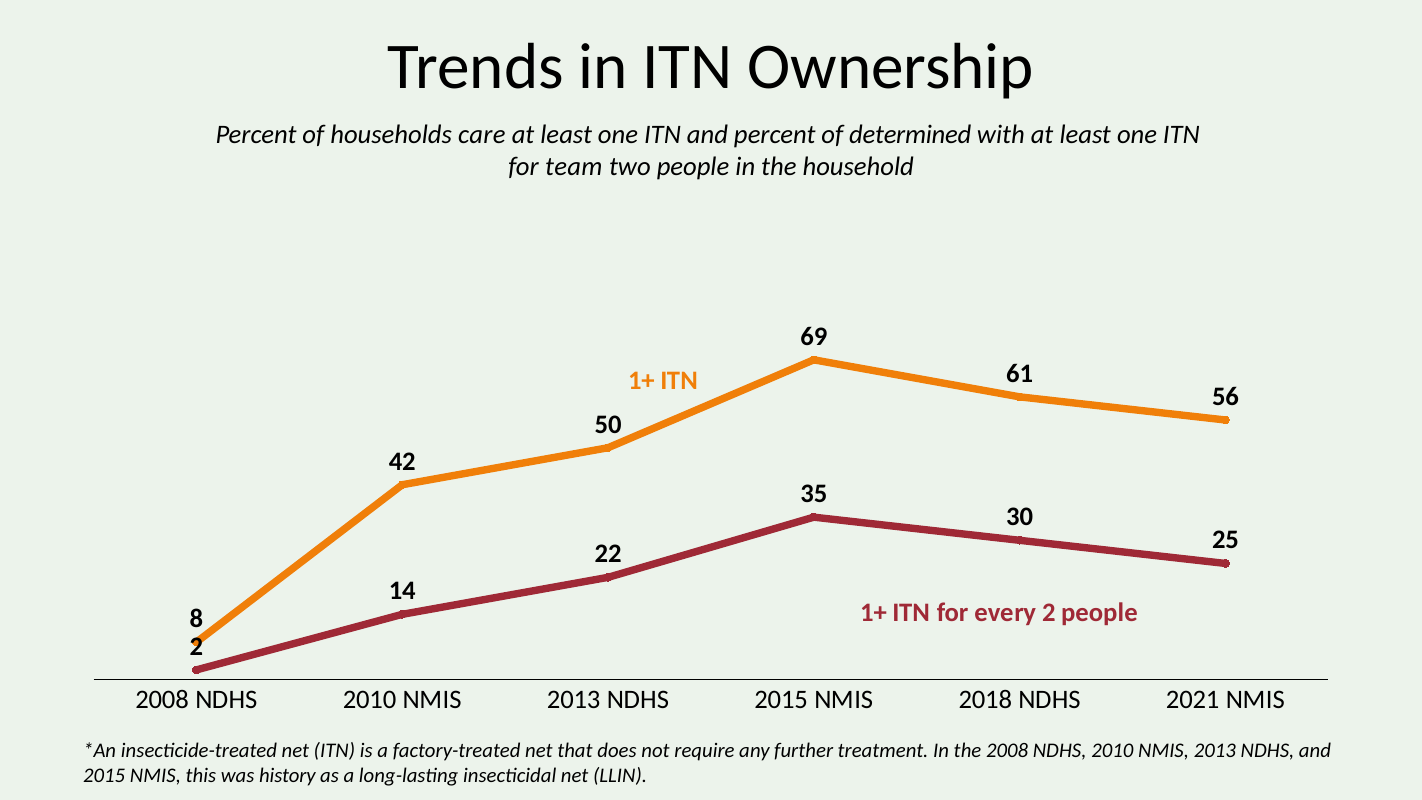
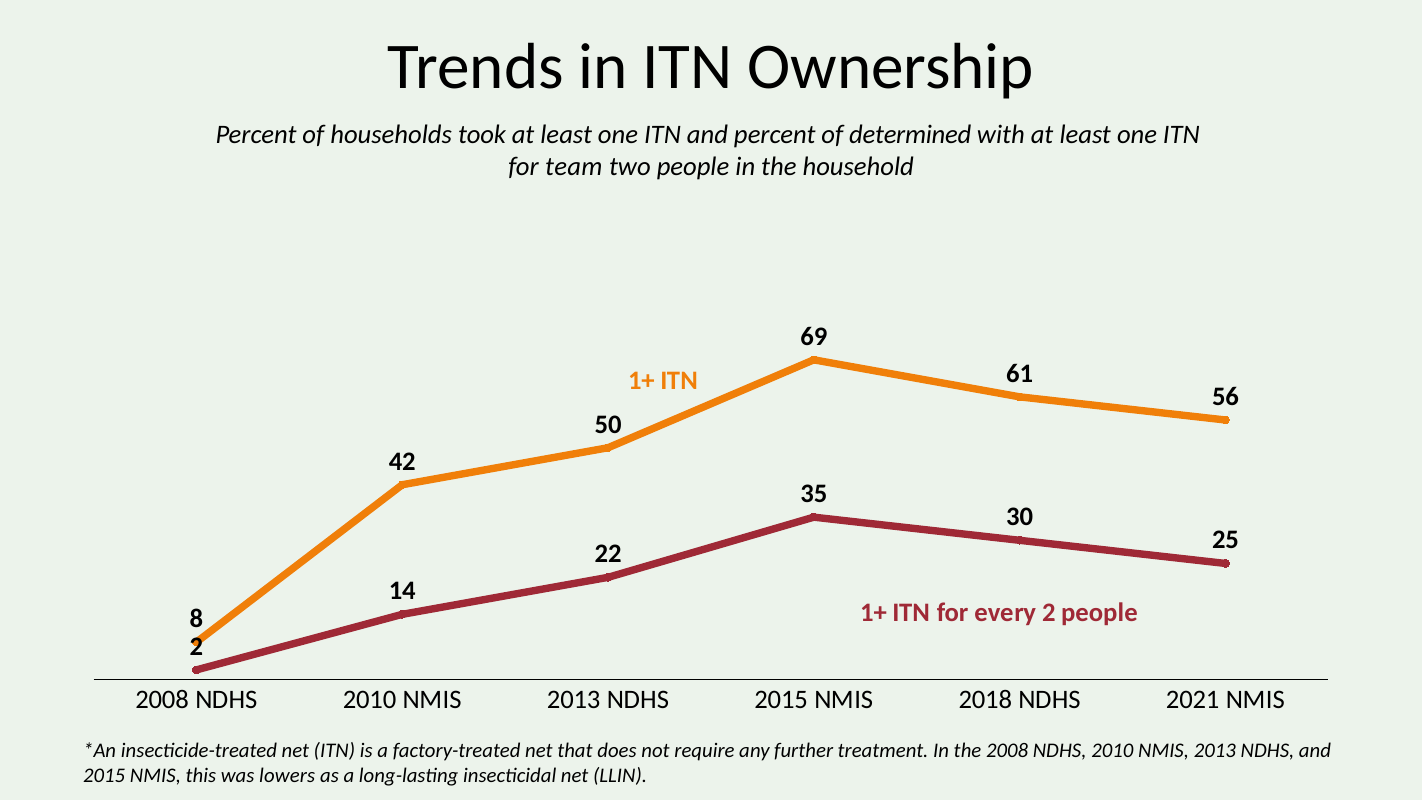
care: care -> took (482, 135)
history: history -> lowers (287, 776)
